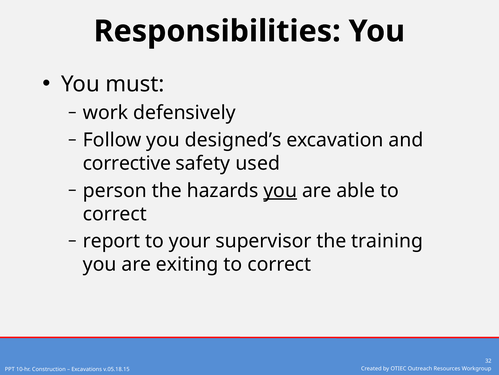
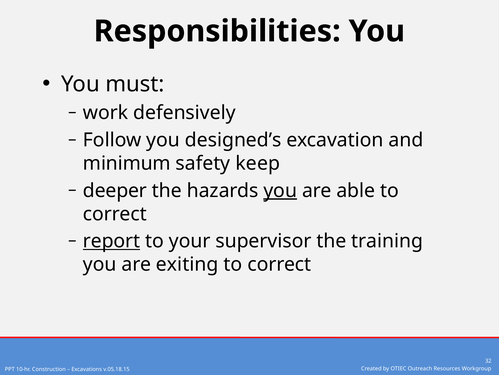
corrective: corrective -> minimum (127, 163)
used: used -> keep (258, 163)
person: person -> deeper (115, 190)
report underline: none -> present (112, 241)
